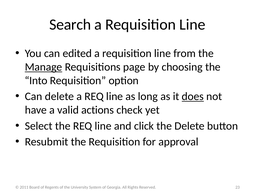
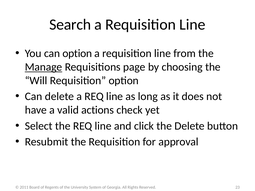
can edited: edited -> option (77, 53)
Into: Into -> Will (36, 81)
does underline: present -> none (193, 97)
